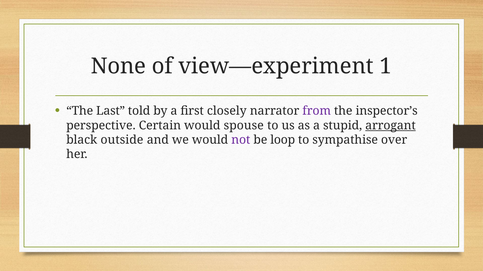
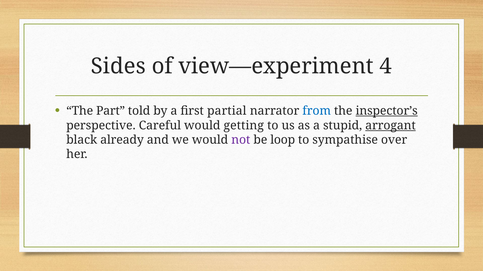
None: None -> Sides (118, 66)
1: 1 -> 4 (386, 66)
Last: Last -> Part (111, 111)
closely: closely -> partial (227, 111)
from colour: purple -> blue (317, 111)
inspector’s underline: none -> present (387, 111)
Certain: Certain -> Careful (160, 126)
spouse: spouse -> getting (244, 126)
outside: outside -> already (122, 140)
